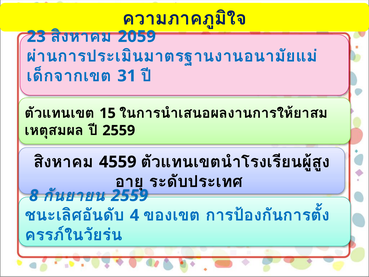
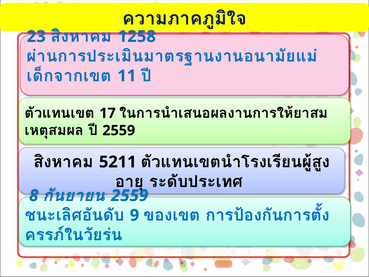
2059: 2059 -> 1258 (137, 36)
31: 31 -> 11 (127, 76)
15: 15 -> 17 (108, 113)
4559: 4559 -> 5211 (118, 162)
4: 4 -> 9 (134, 215)
